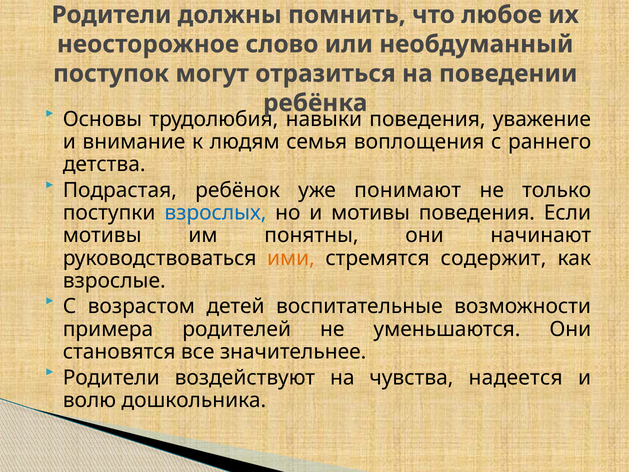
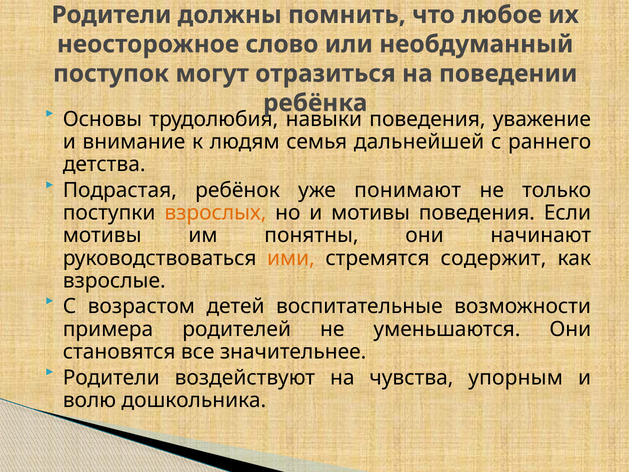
воплощения: воплощения -> дальнейшей (419, 142)
взрослых colour: blue -> orange (215, 213)
надеется: надеется -> упорным (516, 377)
